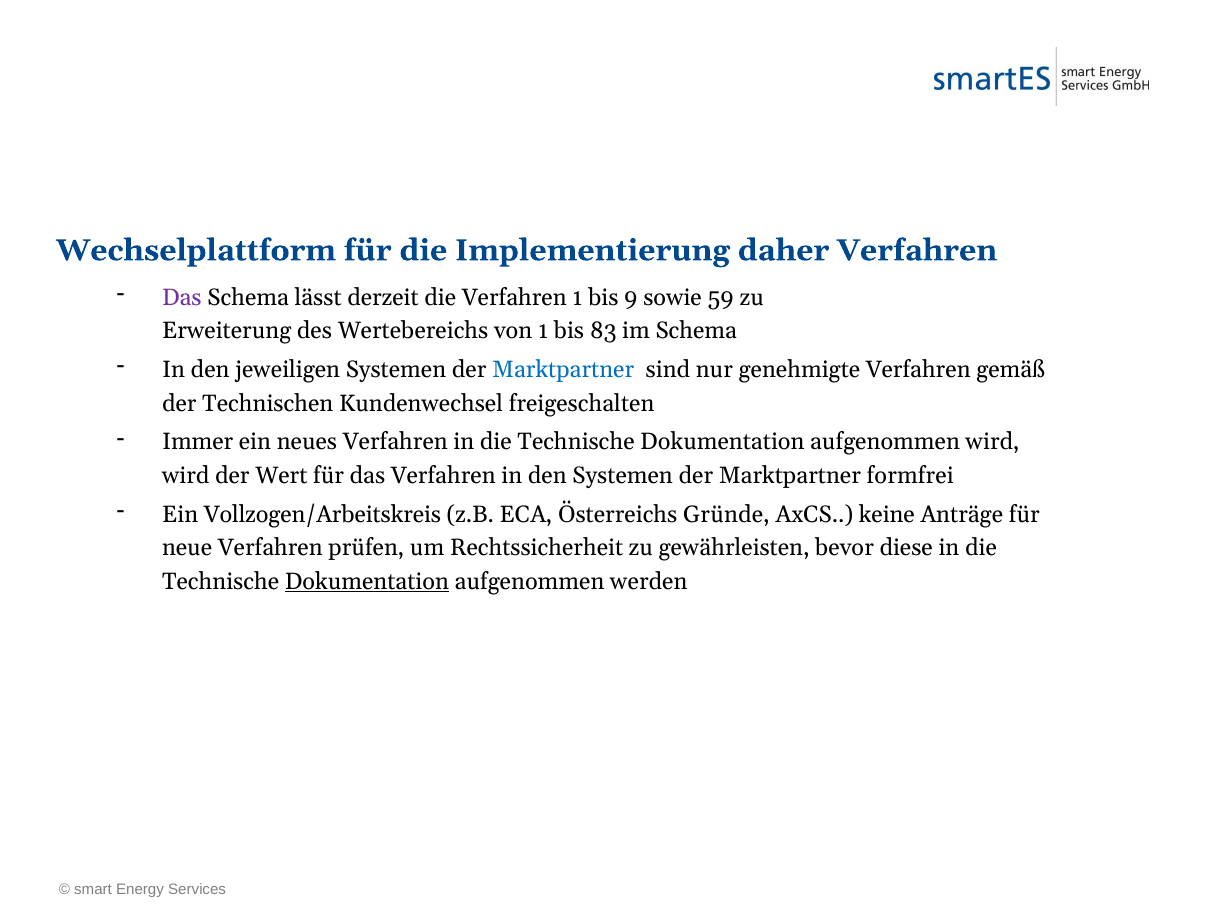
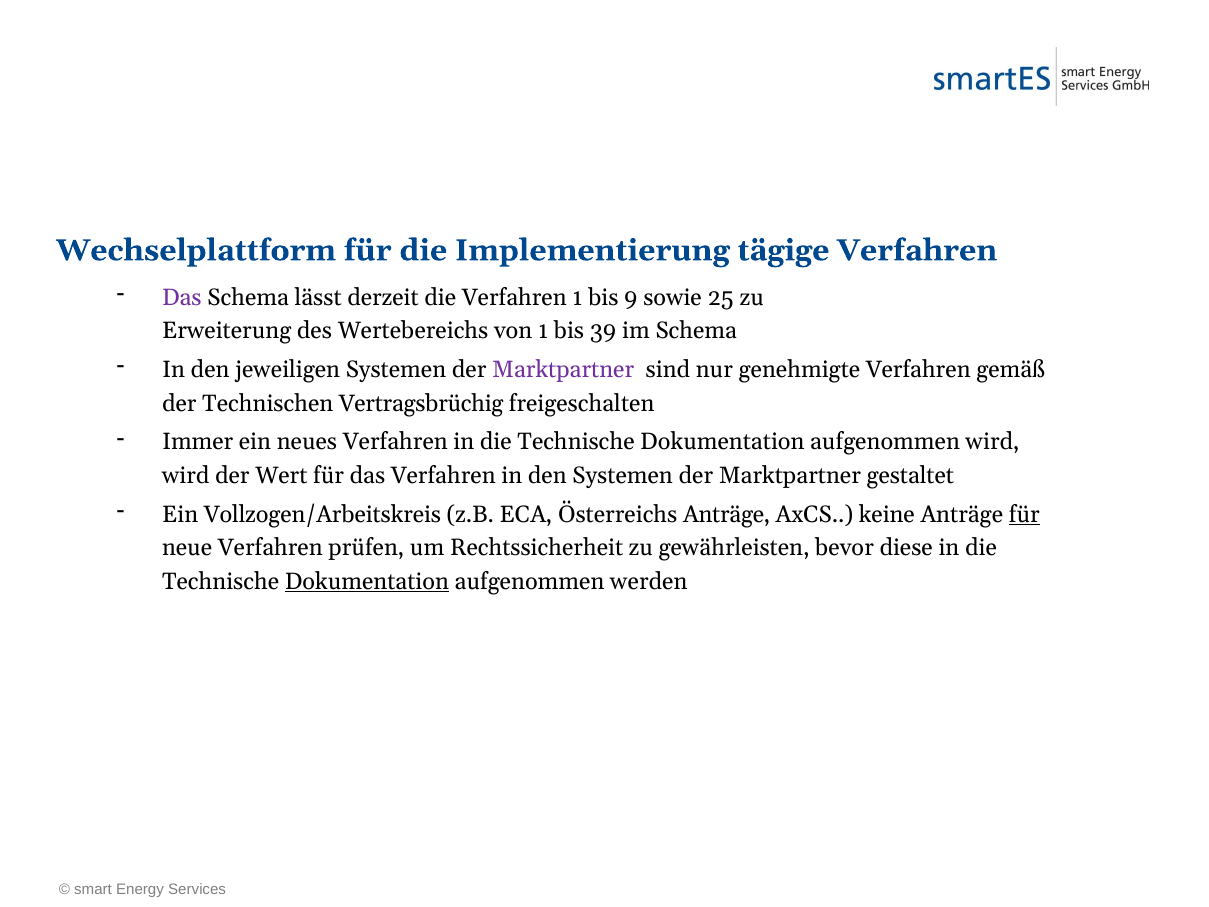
daher: daher -> tägige (783, 250)
59: 59 -> 25 (721, 297)
83: 83 -> 39 (603, 331)
Marktpartner colour: blue -> purple (563, 370)
Kundenwechsel: Kundenwechsel -> Vertragsbrüchig (421, 403)
formfrei: formfrei -> gestaltet (910, 476)
Österreichs Gründe: Gründe -> Anträge (727, 514)
für underline: none -> present (1024, 514)
